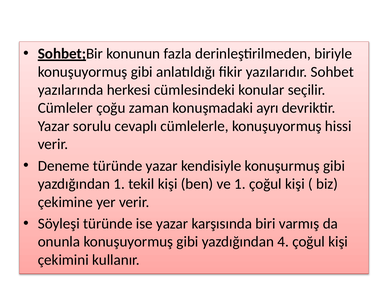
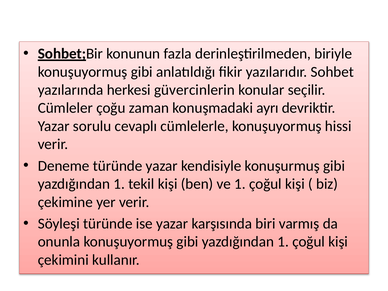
cümlesindeki: cümlesindeki -> güvercinlerin (195, 90)
konuşuyormuş gibi yazdığından 4: 4 -> 1 (283, 242)
